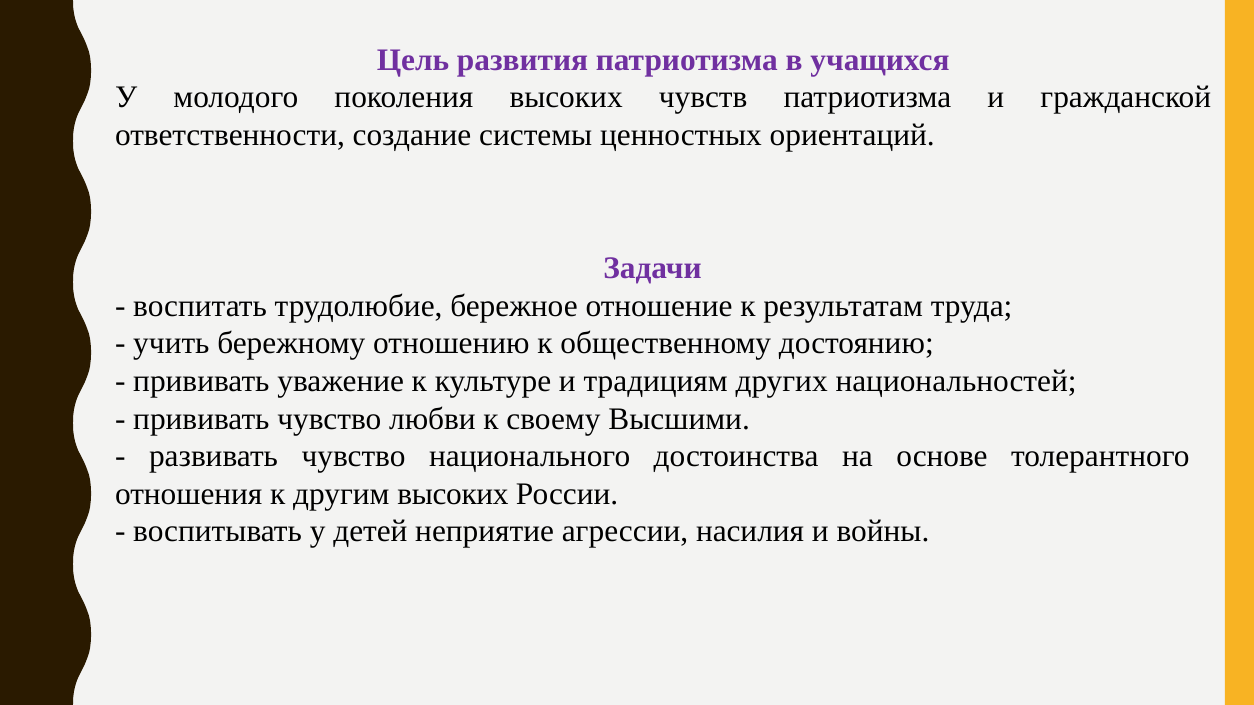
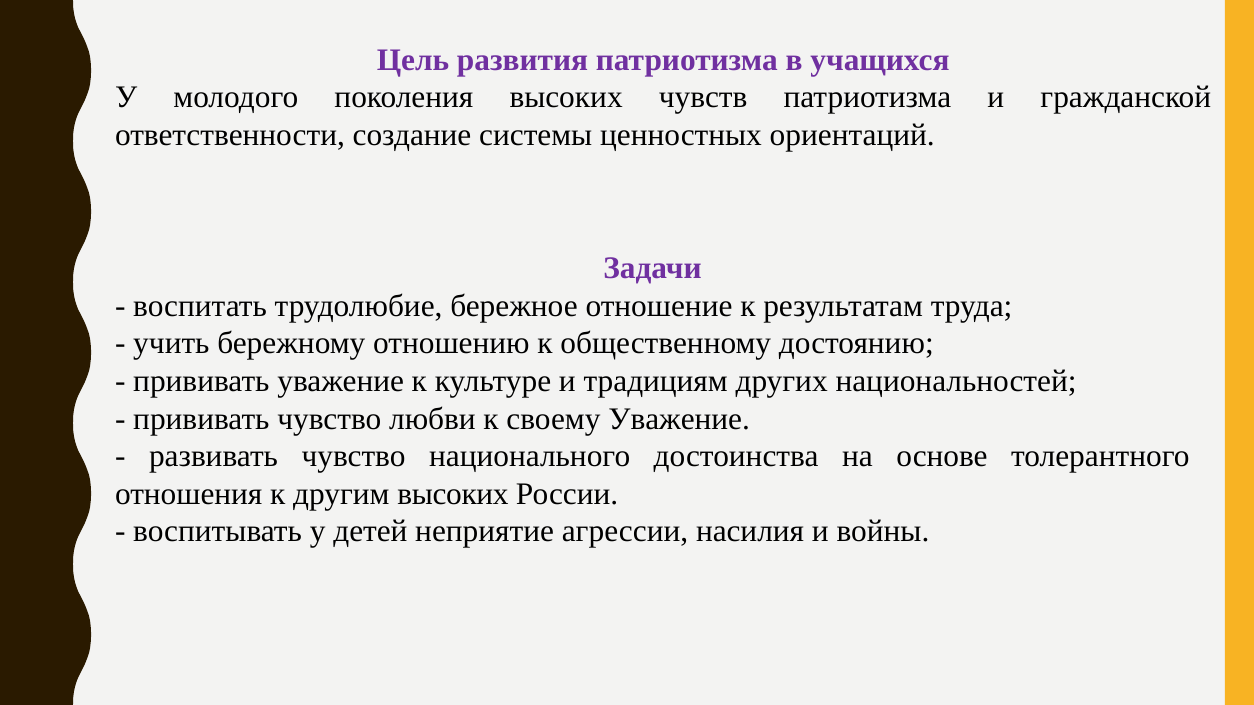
своему Высшими: Высшими -> Уважение (679, 419)
